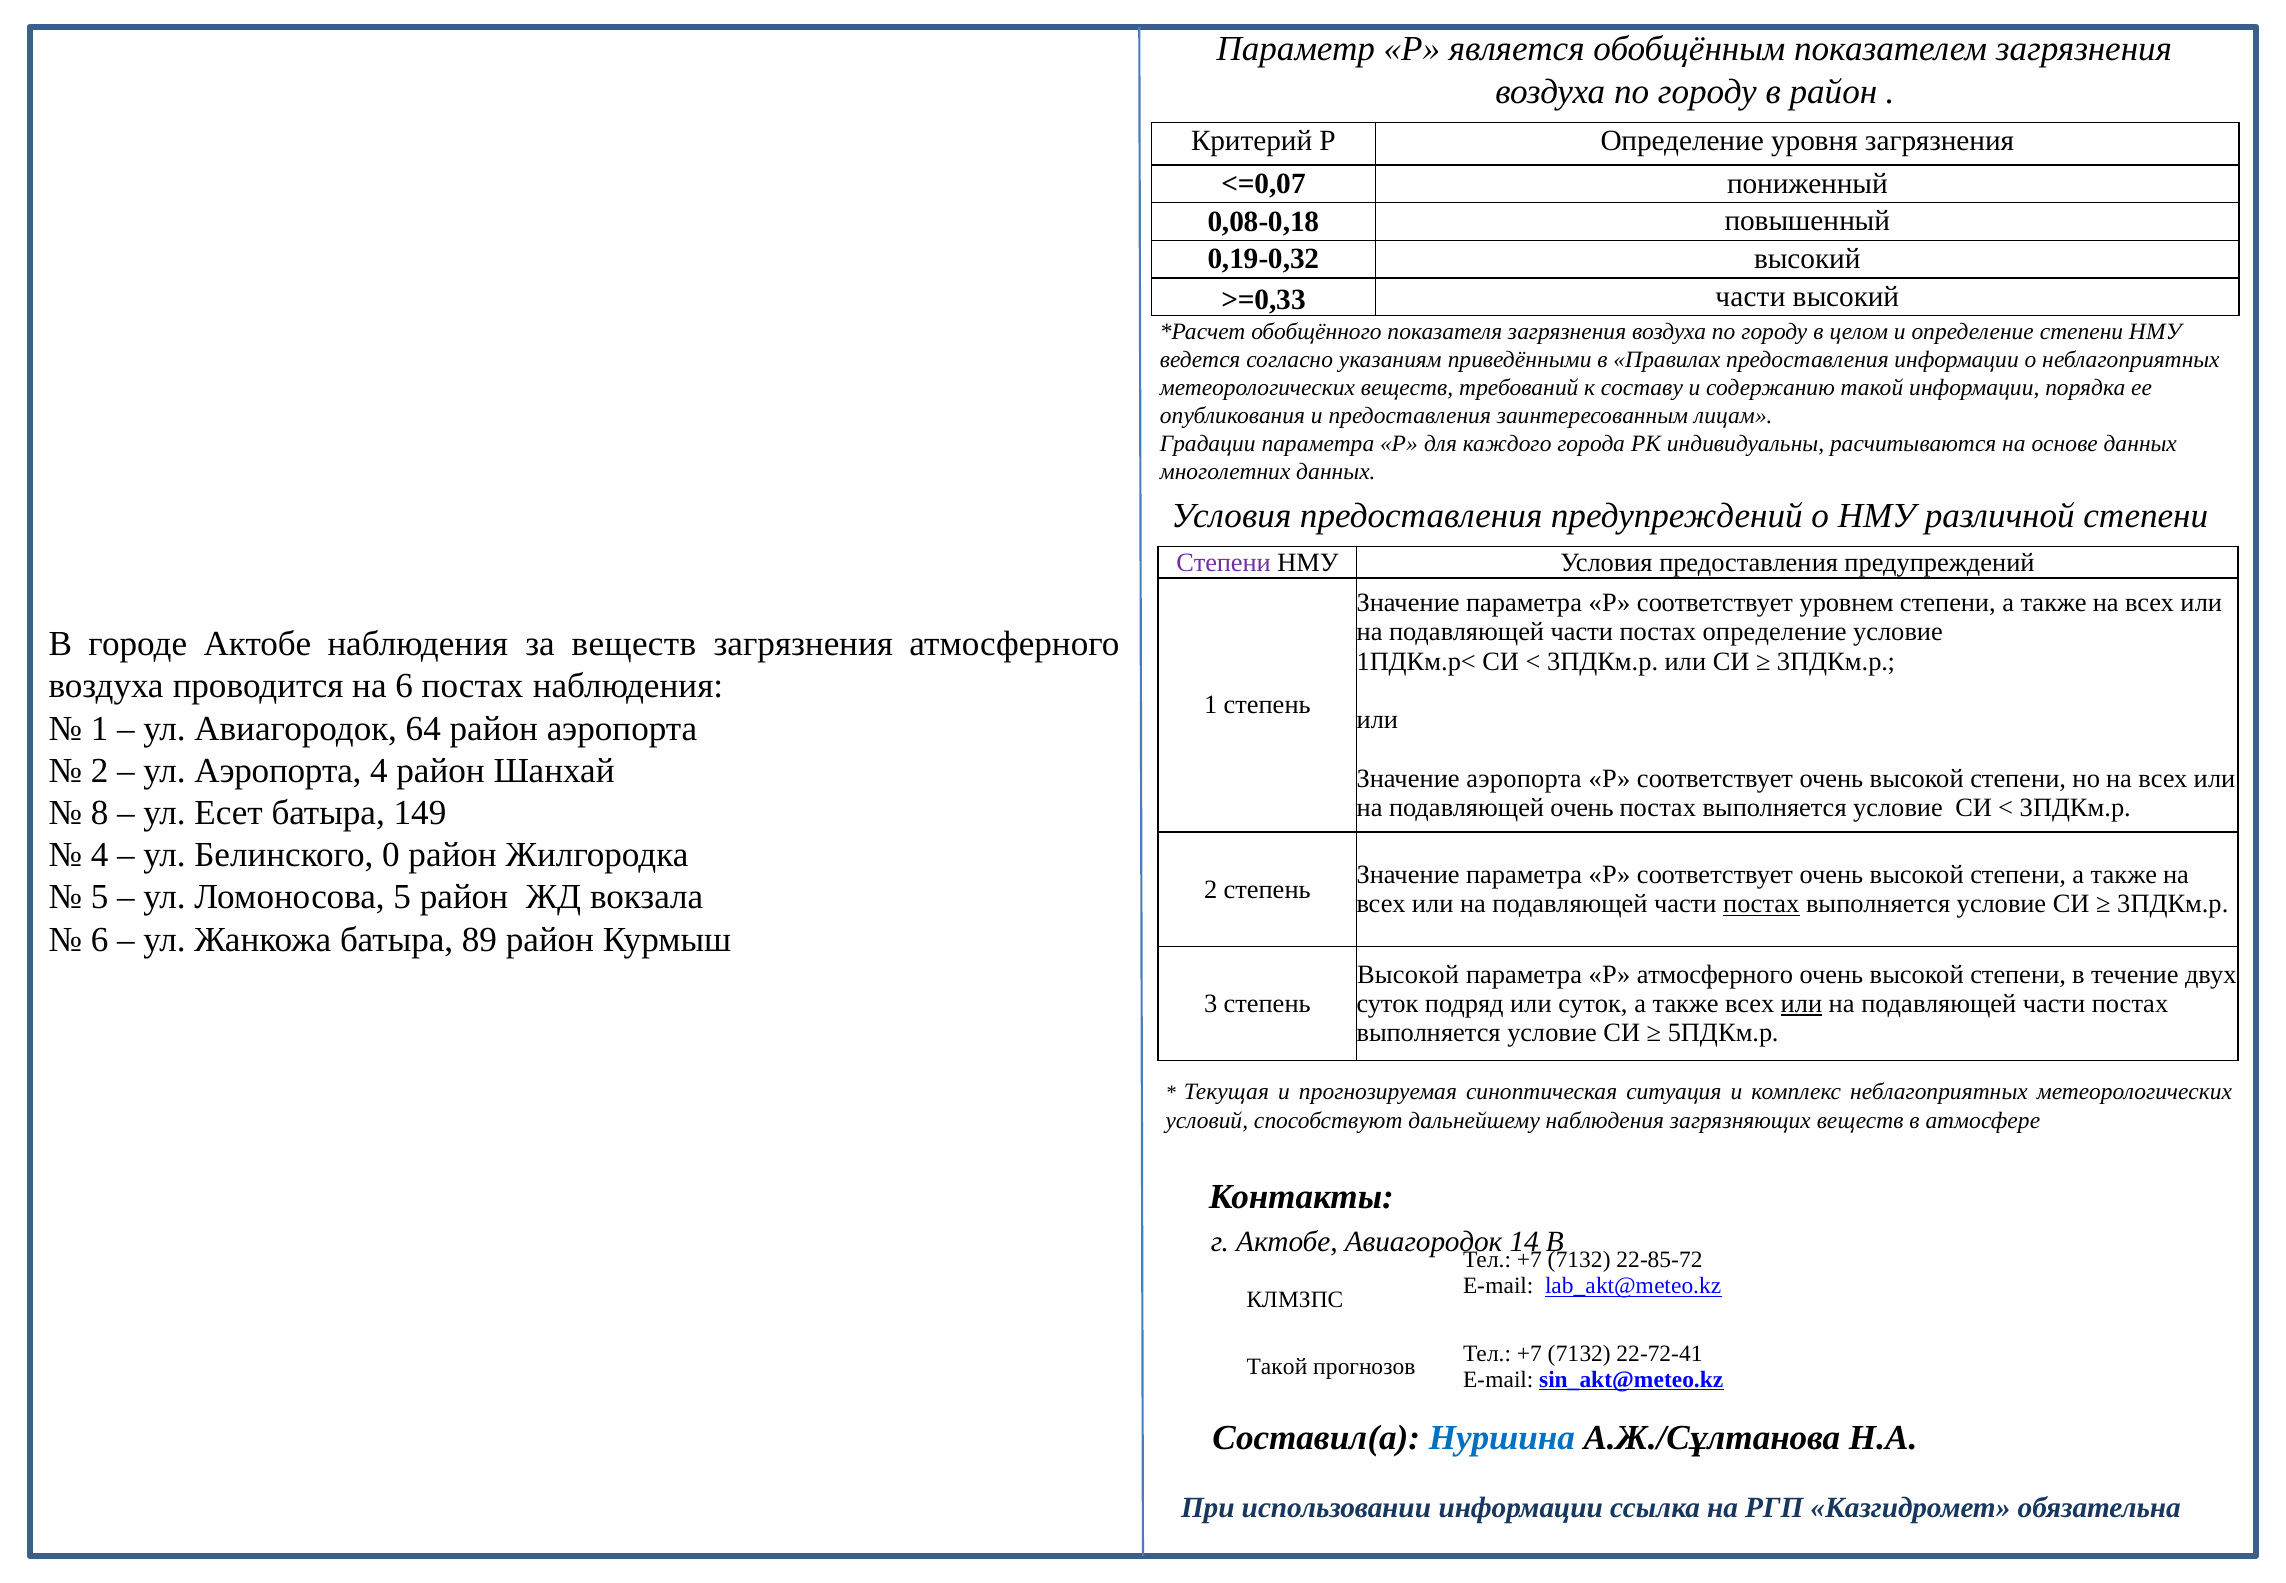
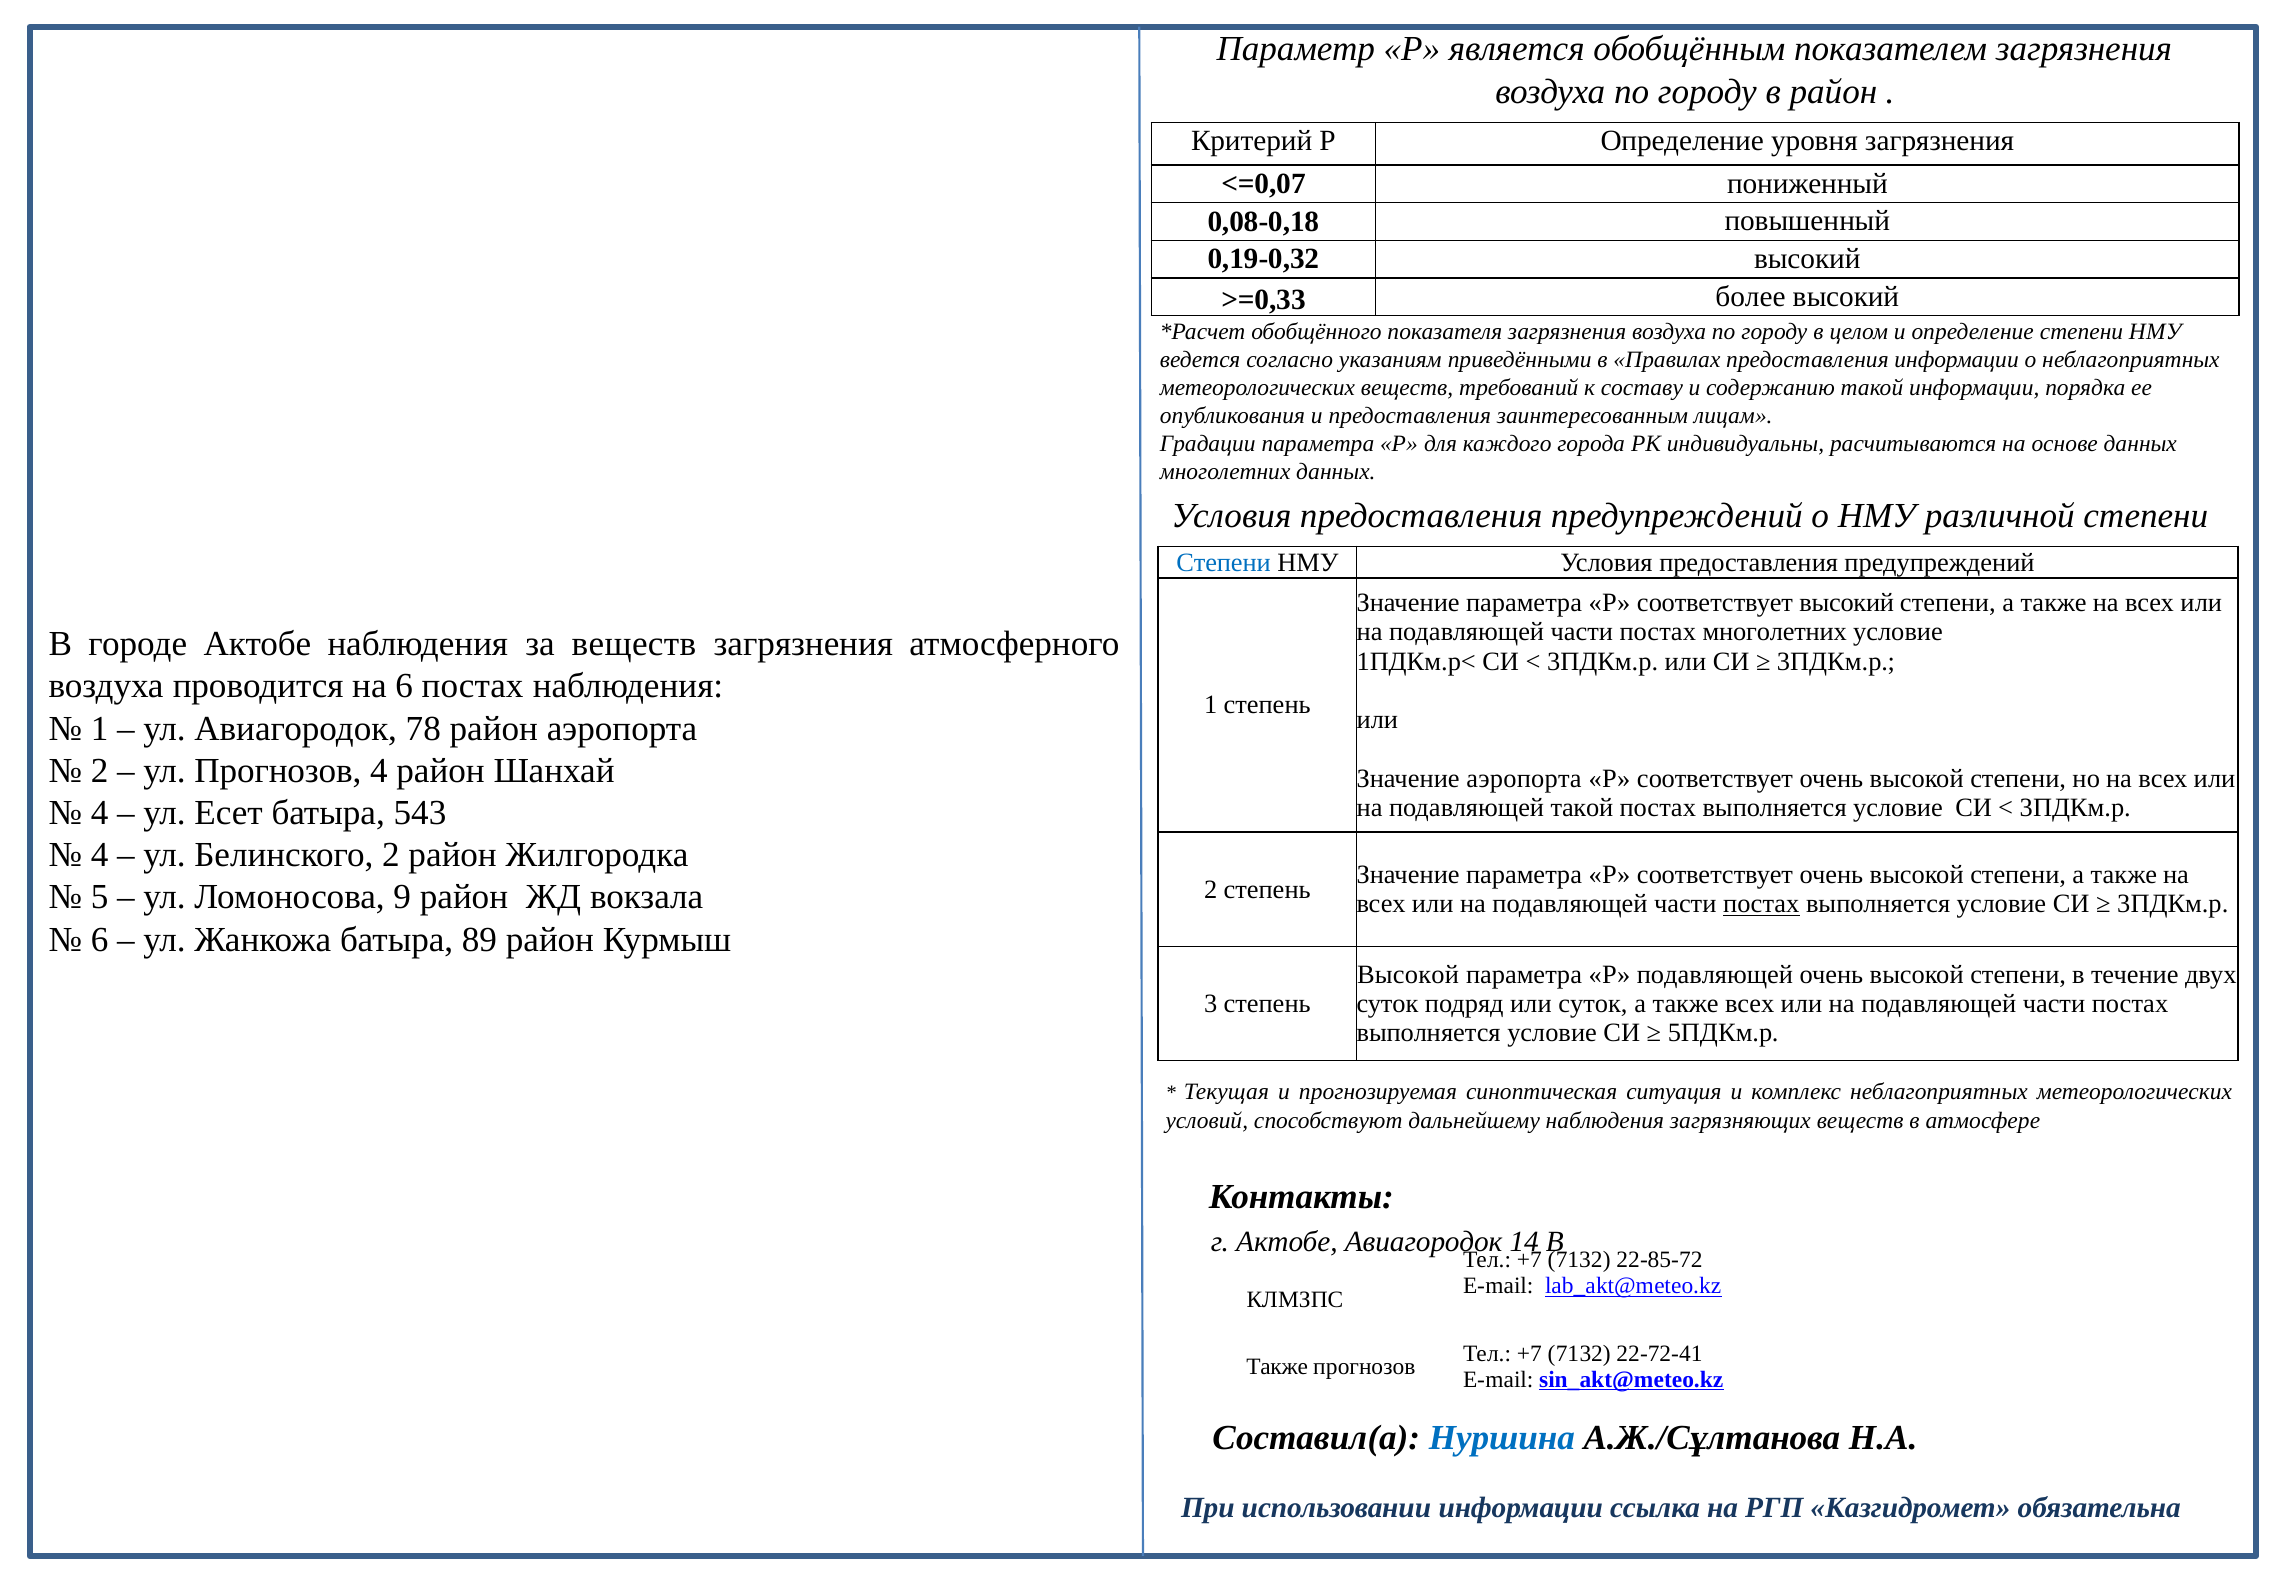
>=0,33 части: части -> более (1751, 297)
Степени colour: purple -> blue (1224, 562)
соответствует уровнем: уровнем -> высокий (1847, 603)
постах определение: определение -> многолетних (1775, 632)
64: 64 -> 78 (423, 728)
ул Аэропорта: Аэропорта -> Прогнозов (278, 770)
подавляющей очень: очень -> такой (1582, 807)
8: 8 -> 4 (100, 813)
149: 149 -> 543 (420, 813)
Белинского 0: 0 -> 2 (391, 855)
Ломоносова 5: 5 -> 9 (402, 897)
Р атмосферного: атмосферного -> подавляющей (1715, 974)
или underline: present -> none (1801, 1004)
Такой: Такой -> Также (1277, 1366)
